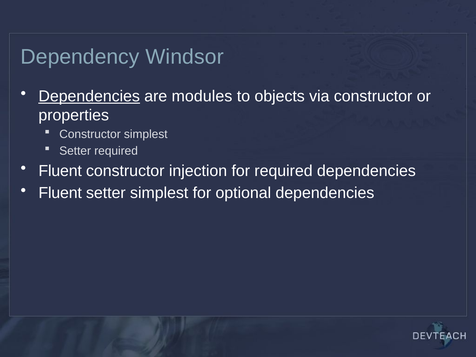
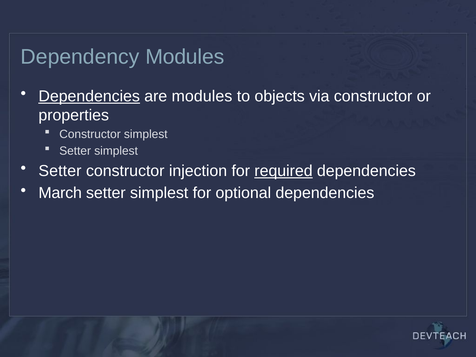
Dependency Windsor: Windsor -> Modules (185, 57)
required: required -> simplest (116, 151)
Fluent: Fluent -> Setter (60, 171)
required underline: none -> present (283, 171)
Fluent: Fluent -> March (60, 193)
